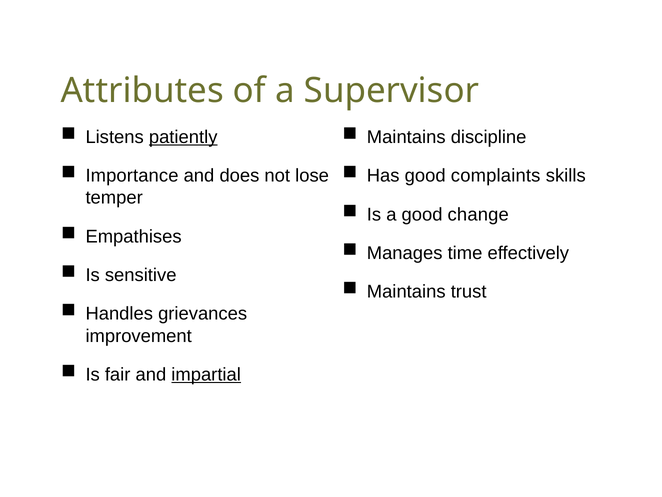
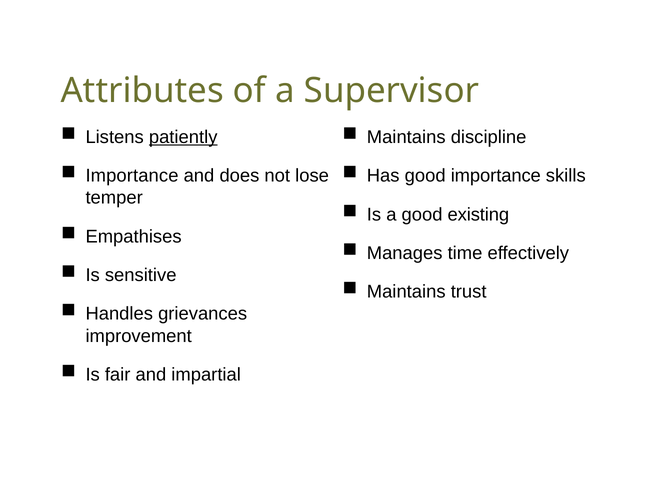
good complaints: complaints -> importance (496, 176)
change: change -> existing (478, 214)
impartial underline: present -> none (206, 374)
